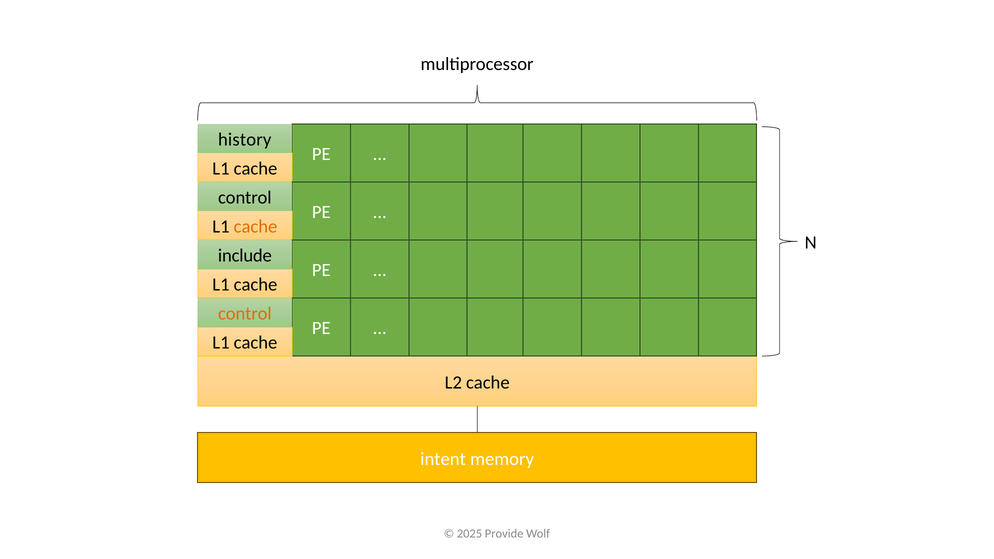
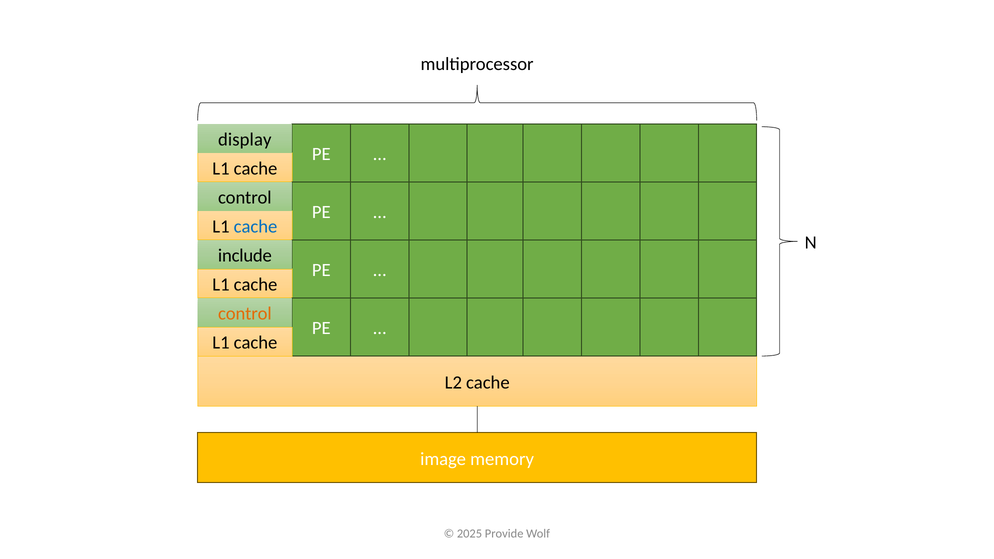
history: history -> display (245, 140)
cache colour: orange -> blue (256, 227)
intent: intent -> image (443, 459)
